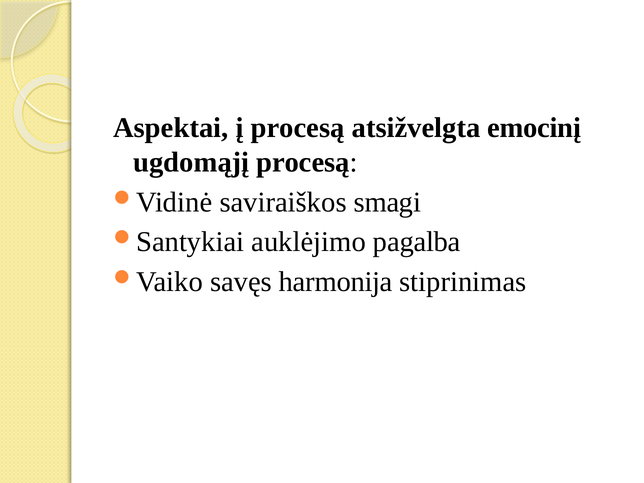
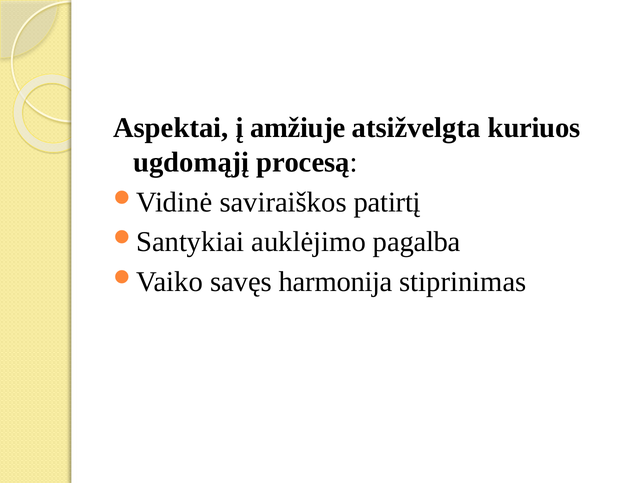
į procesą: procesą -> amžiuje (298, 128)
emocinį: emocinį -> kuriuos (534, 128)
smagi: smagi -> patirtį (387, 202)
